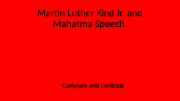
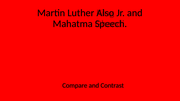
Kind: Kind -> Also (105, 13)
